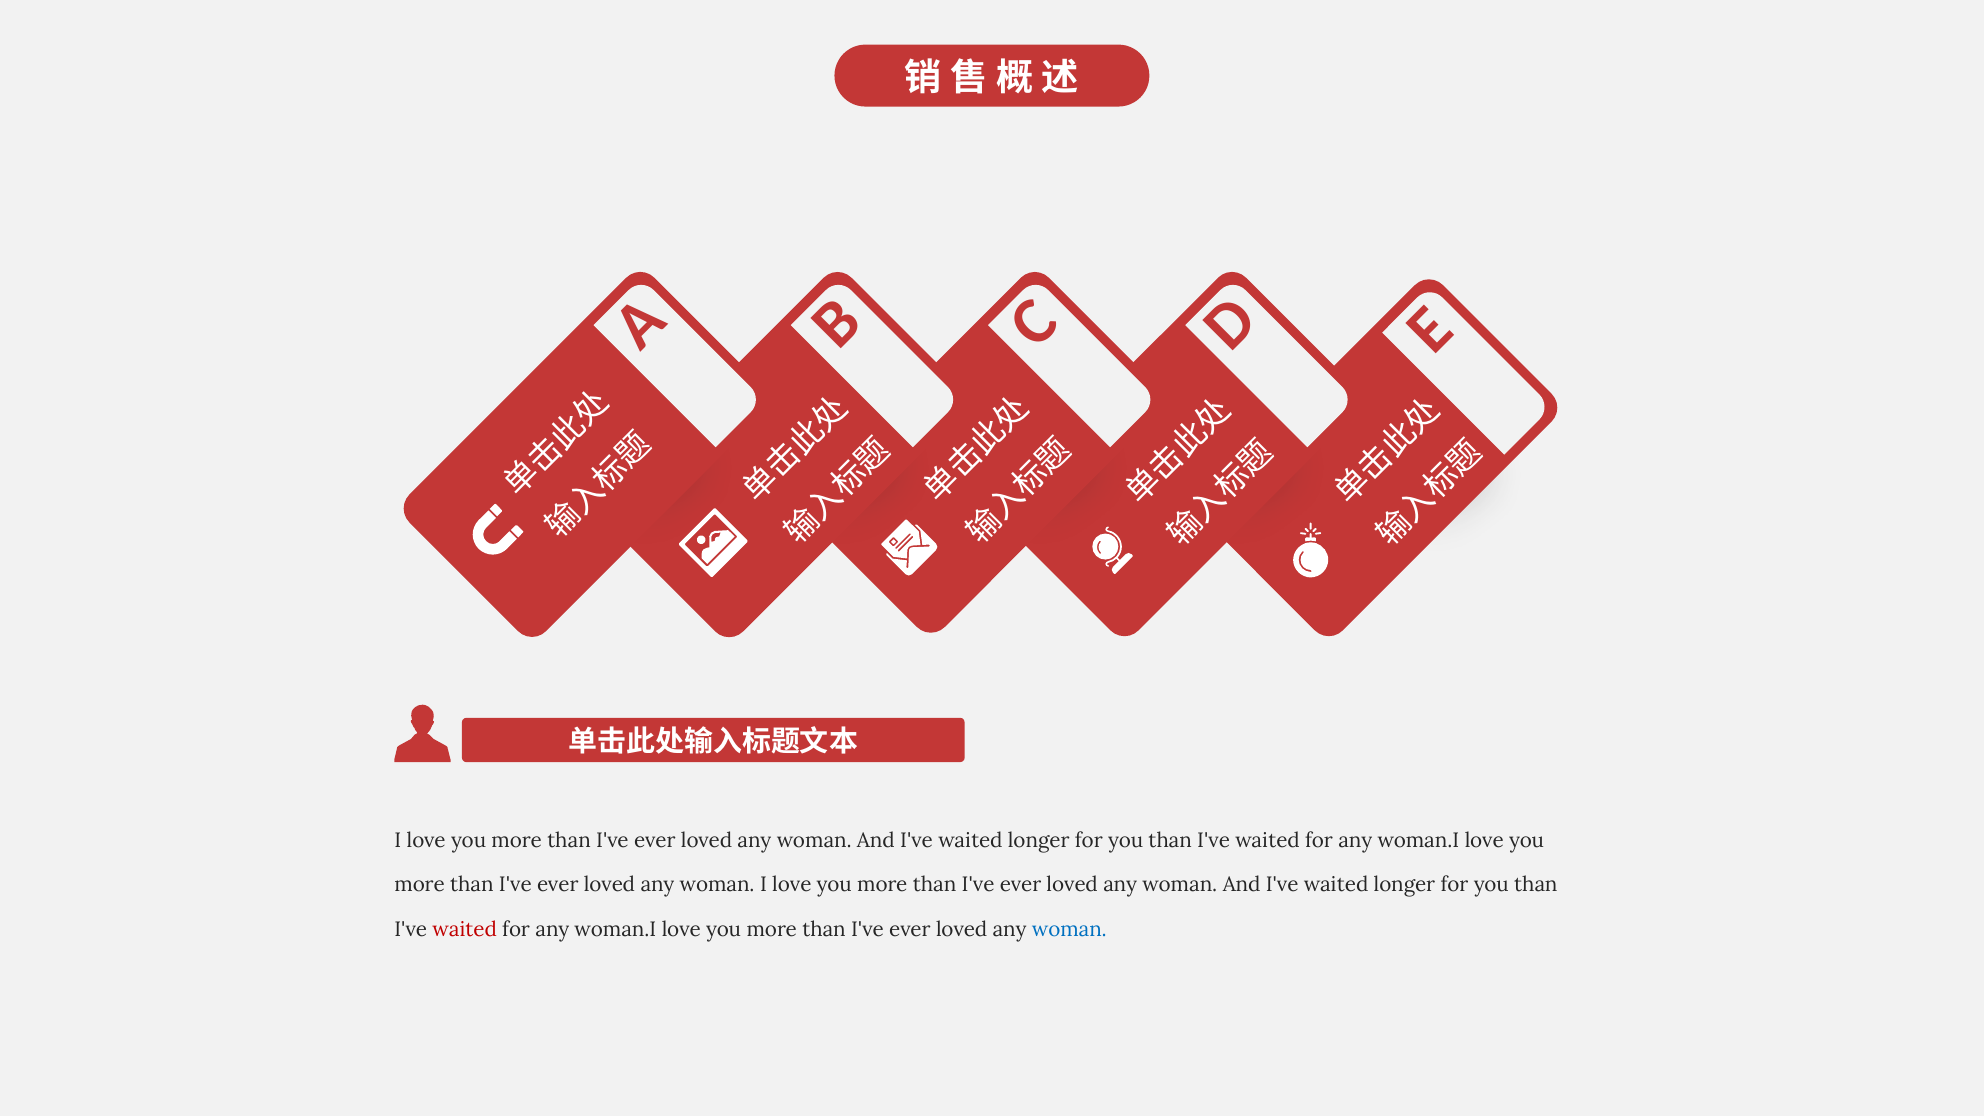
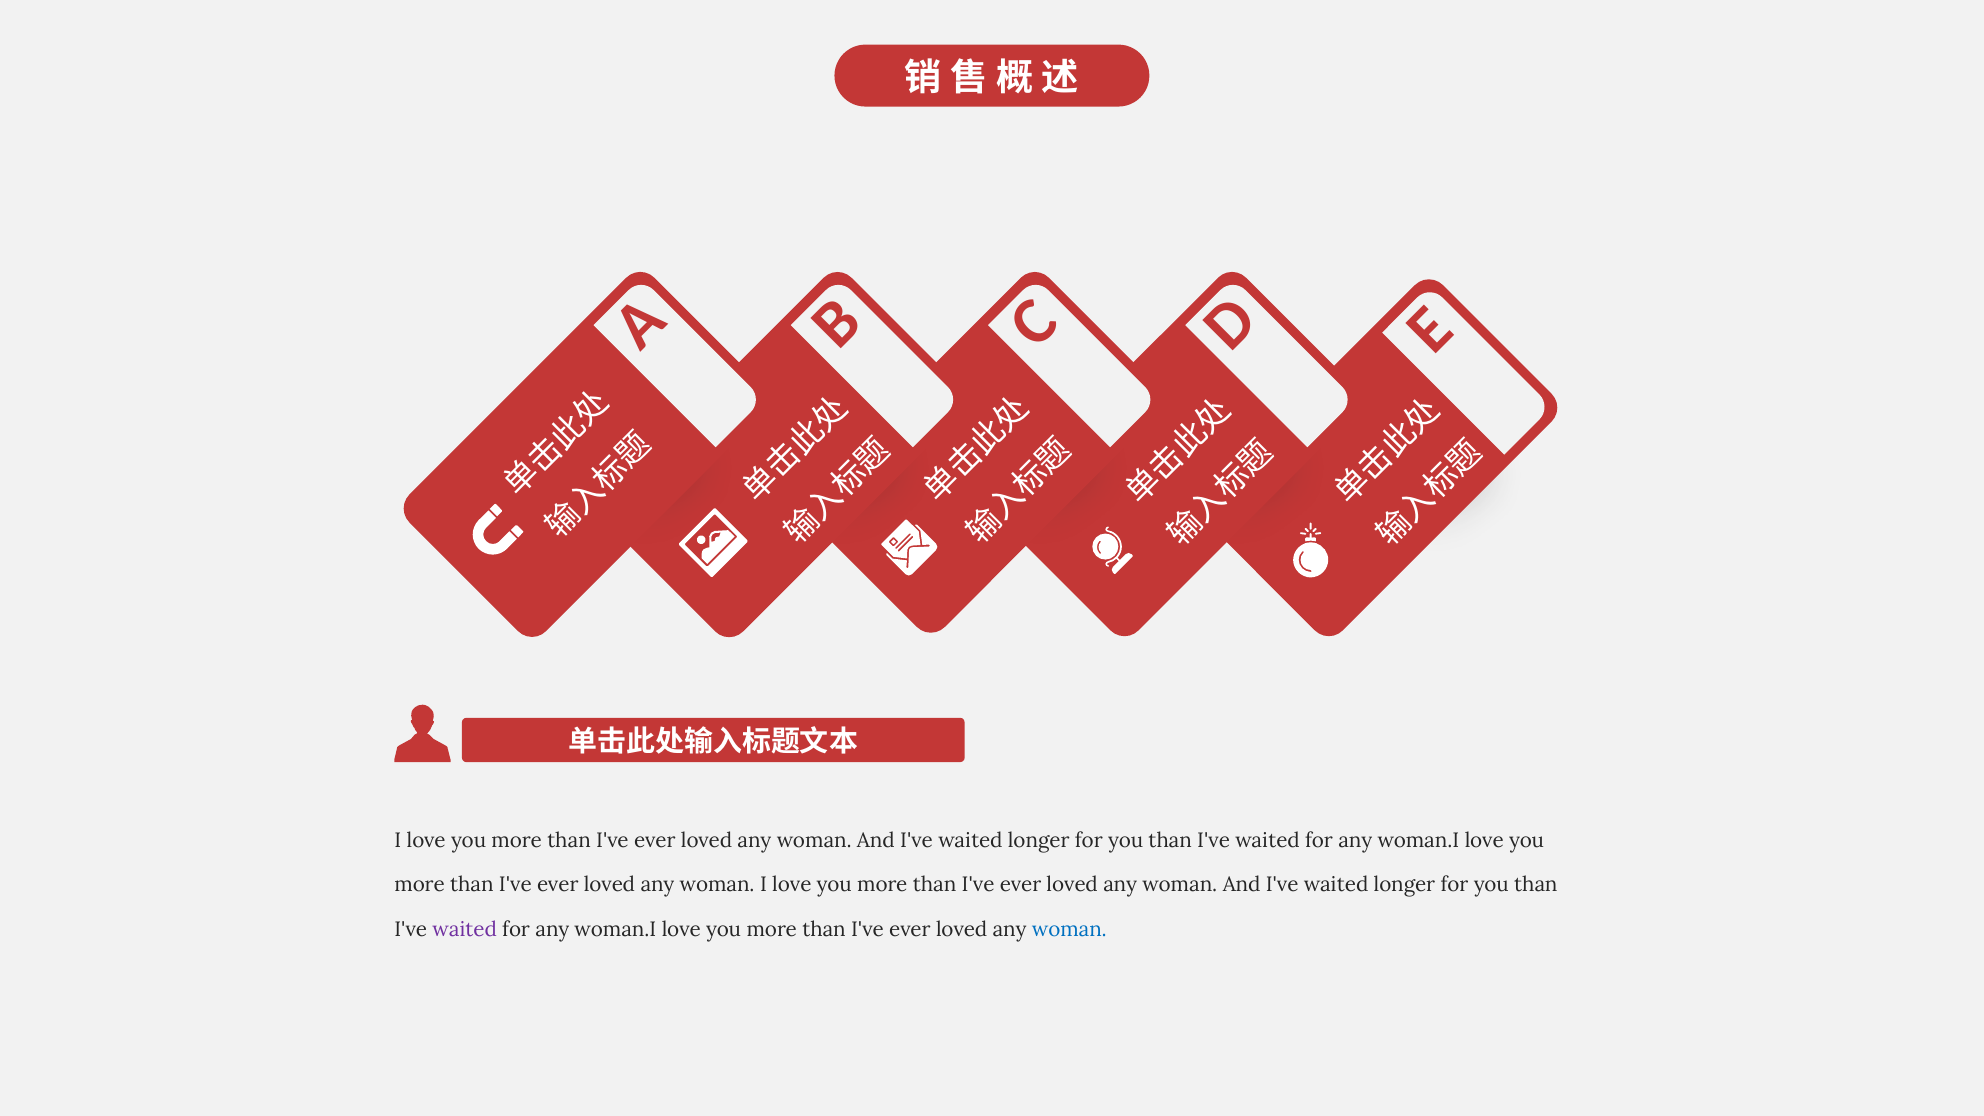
waited colour: red -> purple (465, 930)
